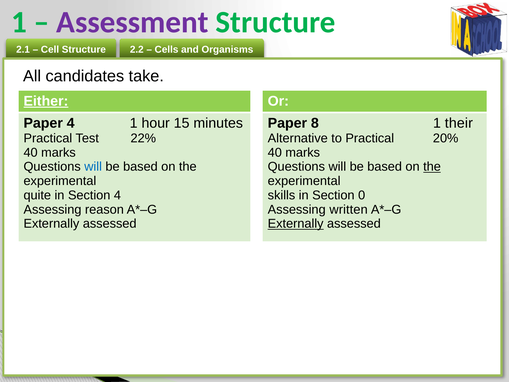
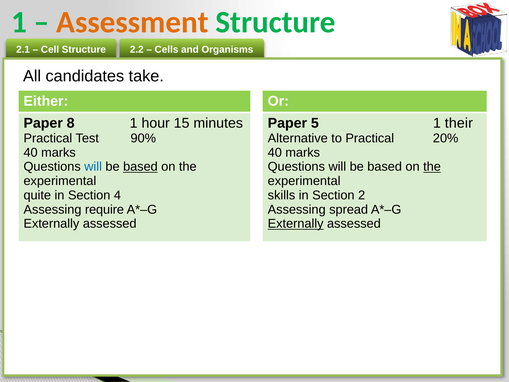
Assessment colour: purple -> orange (132, 22)
Either underline: present -> none (46, 101)
Paper 4: 4 -> 8 (71, 123)
8: 8 -> 5 (315, 123)
22%: 22% -> 90% (143, 138)
based underline: none -> present (140, 167)
0: 0 -> 2 (362, 195)
reason: reason -> require (104, 209)
written: written -> spread (349, 209)
